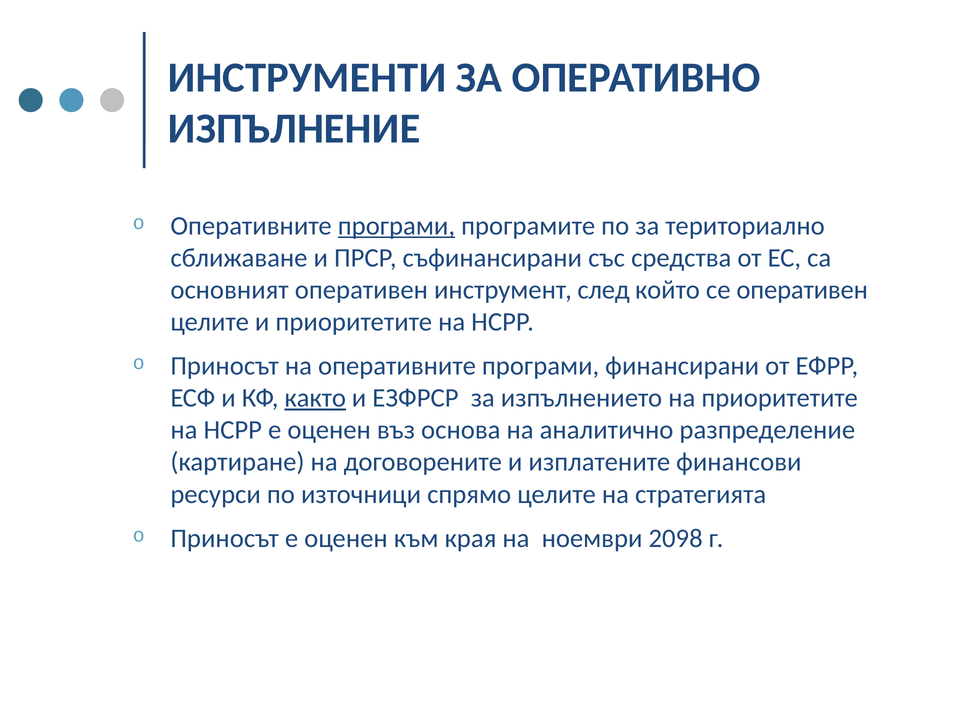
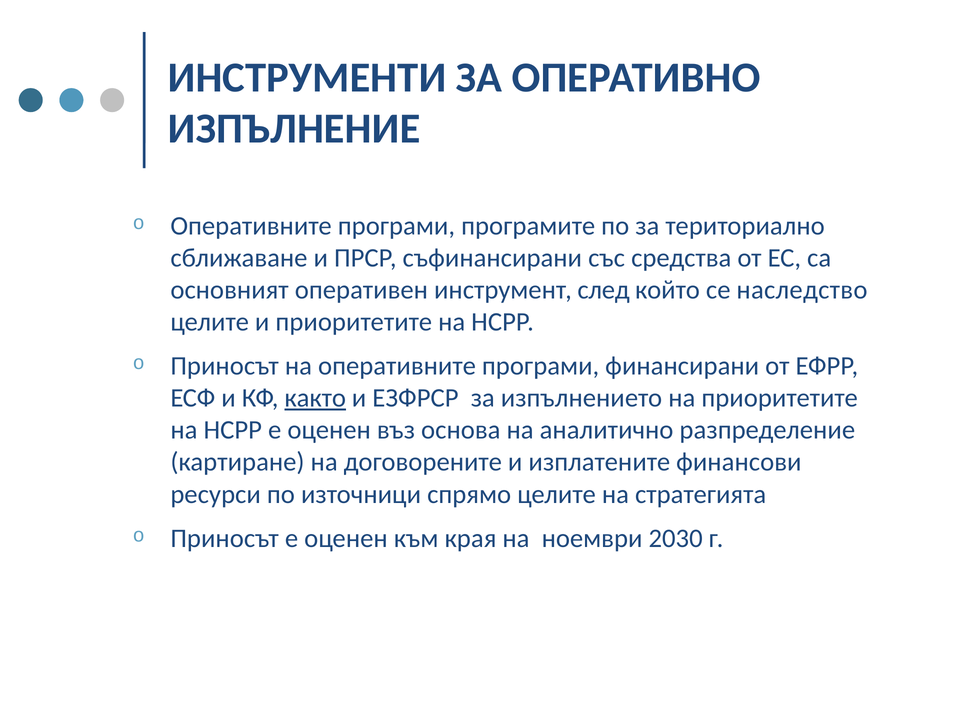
програми underline: present -> none (396, 226)
се оперативен: оперативен -> наследство (802, 290)
2098: 2098 -> 2030 (676, 538)
